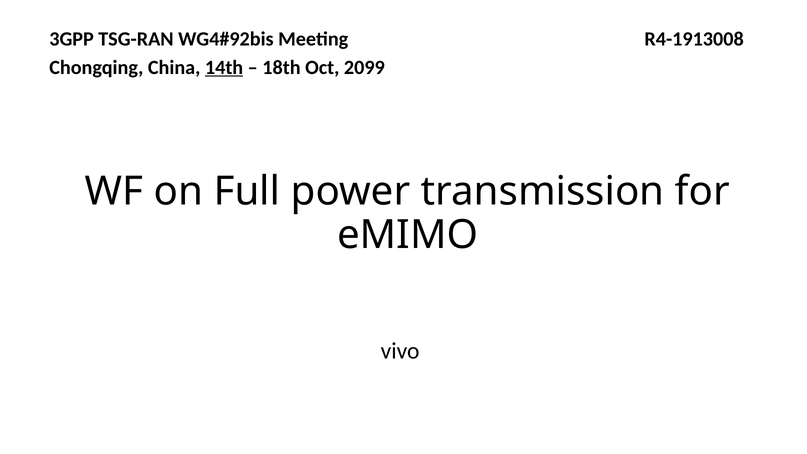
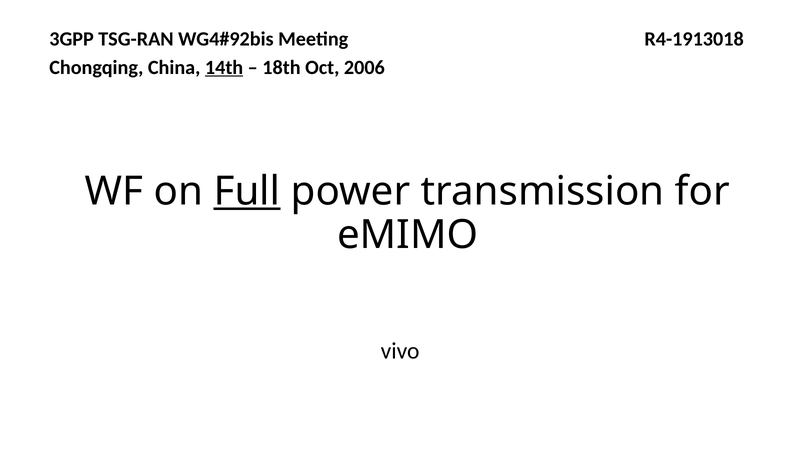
R4-1913008: R4-1913008 -> R4-1913018 (694, 39)
2099: 2099 -> 2006 (364, 67)
Full underline: none -> present (247, 191)
